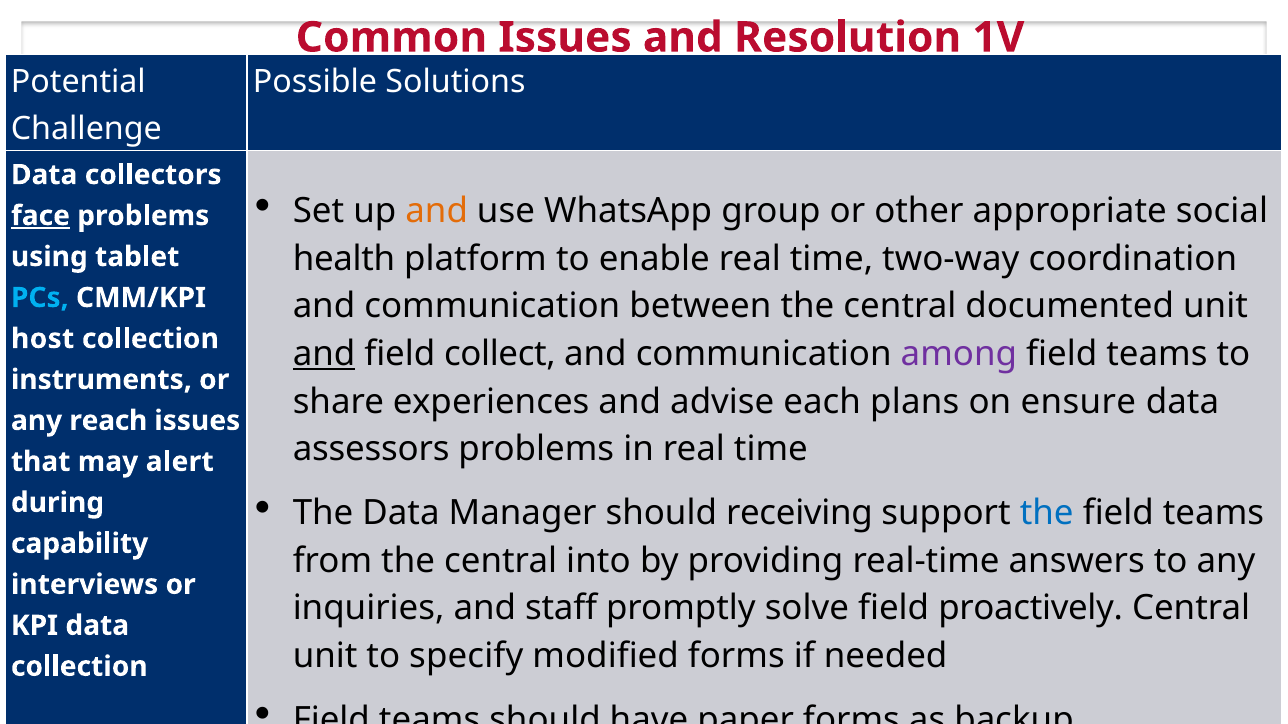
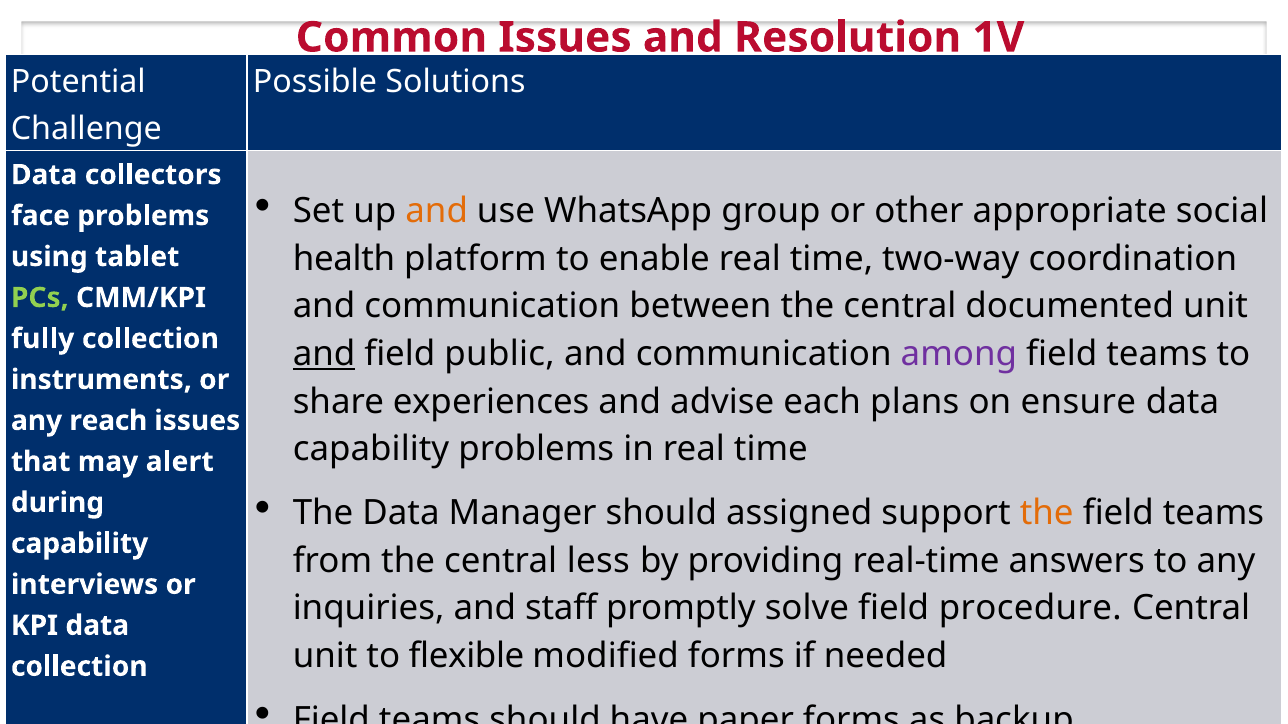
face underline: present -> none (40, 216)
PCs colour: light blue -> light green (40, 298)
host: host -> fully (43, 339)
collect: collect -> public (500, 354)
assessors: assessors -> capability (371, 450)
receiving: receiving -> assigned (799, 513)
the colour: blue -> orange (1047, 513)
into: into -> less (598, 561)
proactively: proactively -> procedure (1030, 609)
specify: specify -> flexible (466, 656)
